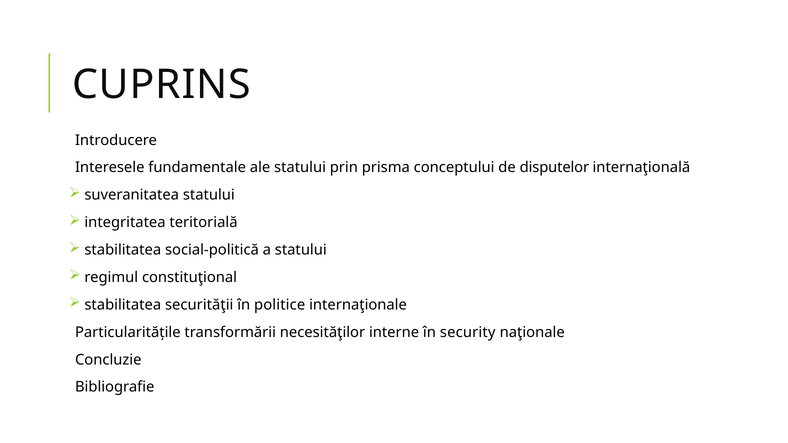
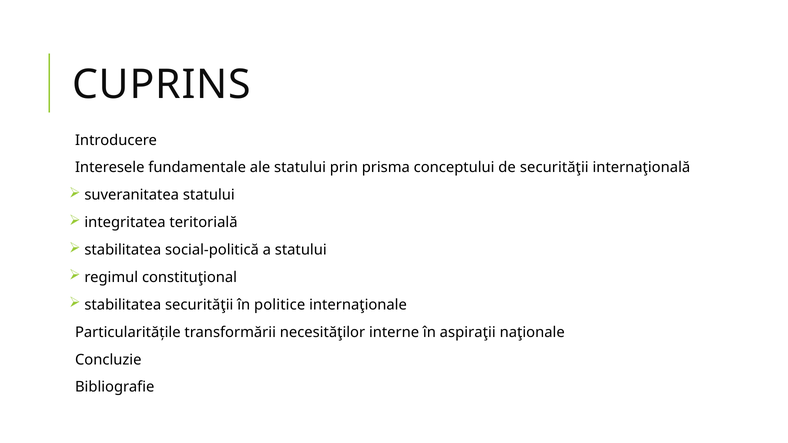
de disputelor: disputelor -> securităţii (554, 168)
security: security -> aspiraţii (468, 332)
